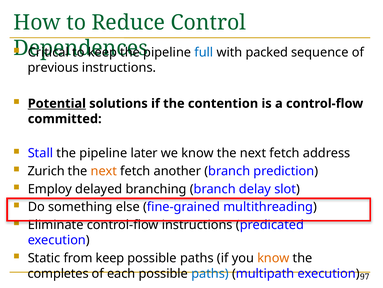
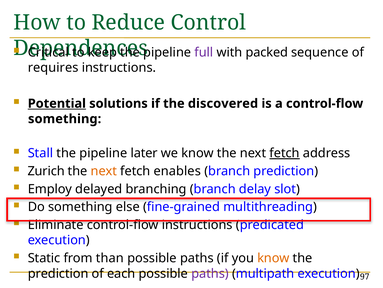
full colour: blue -> purple (204, 52)
previous: previous -> requires (53, 68)
contention: contention -> discovered (223, 103)
committed: committed -> something (65, 119)
fetch underline: none -> present (285, 153)
another: another -> enables (177, 171)
from keep: keep -> than (110, 258)
completes: completes -> prediction (58, 273)
paths colour: blue -> purple (210, 273)
